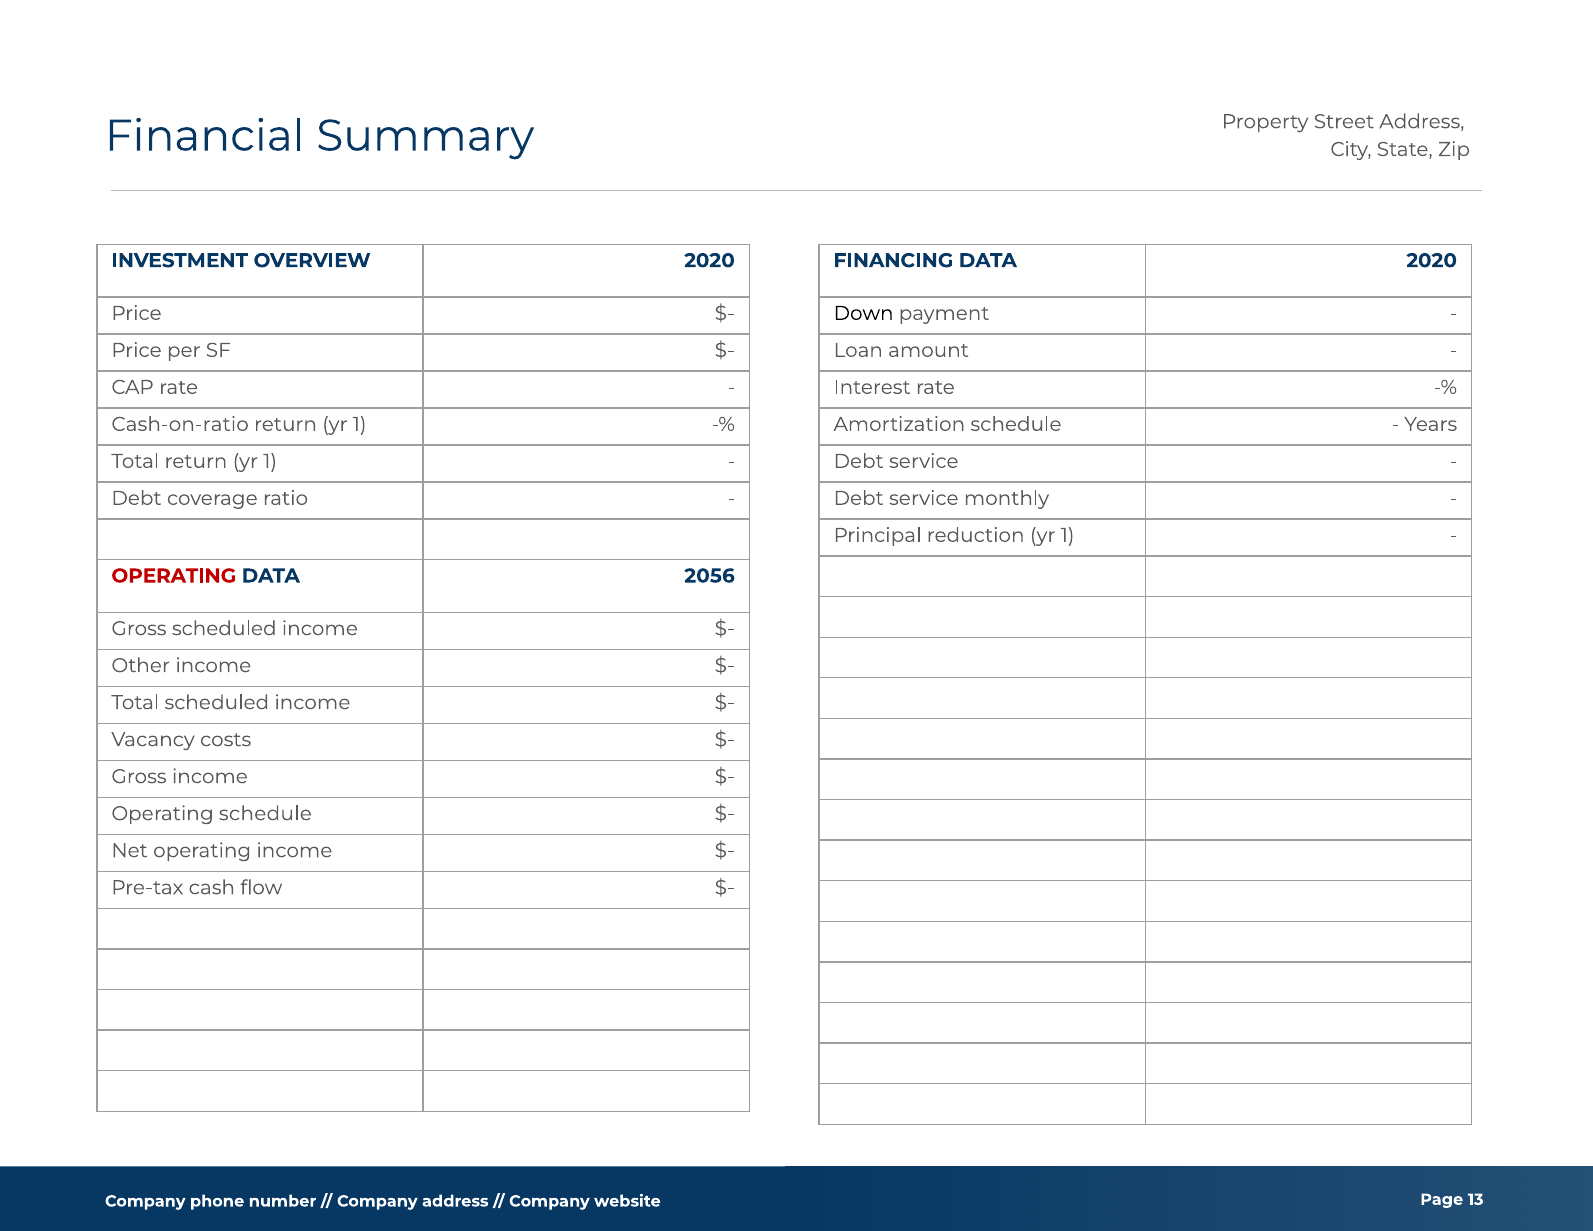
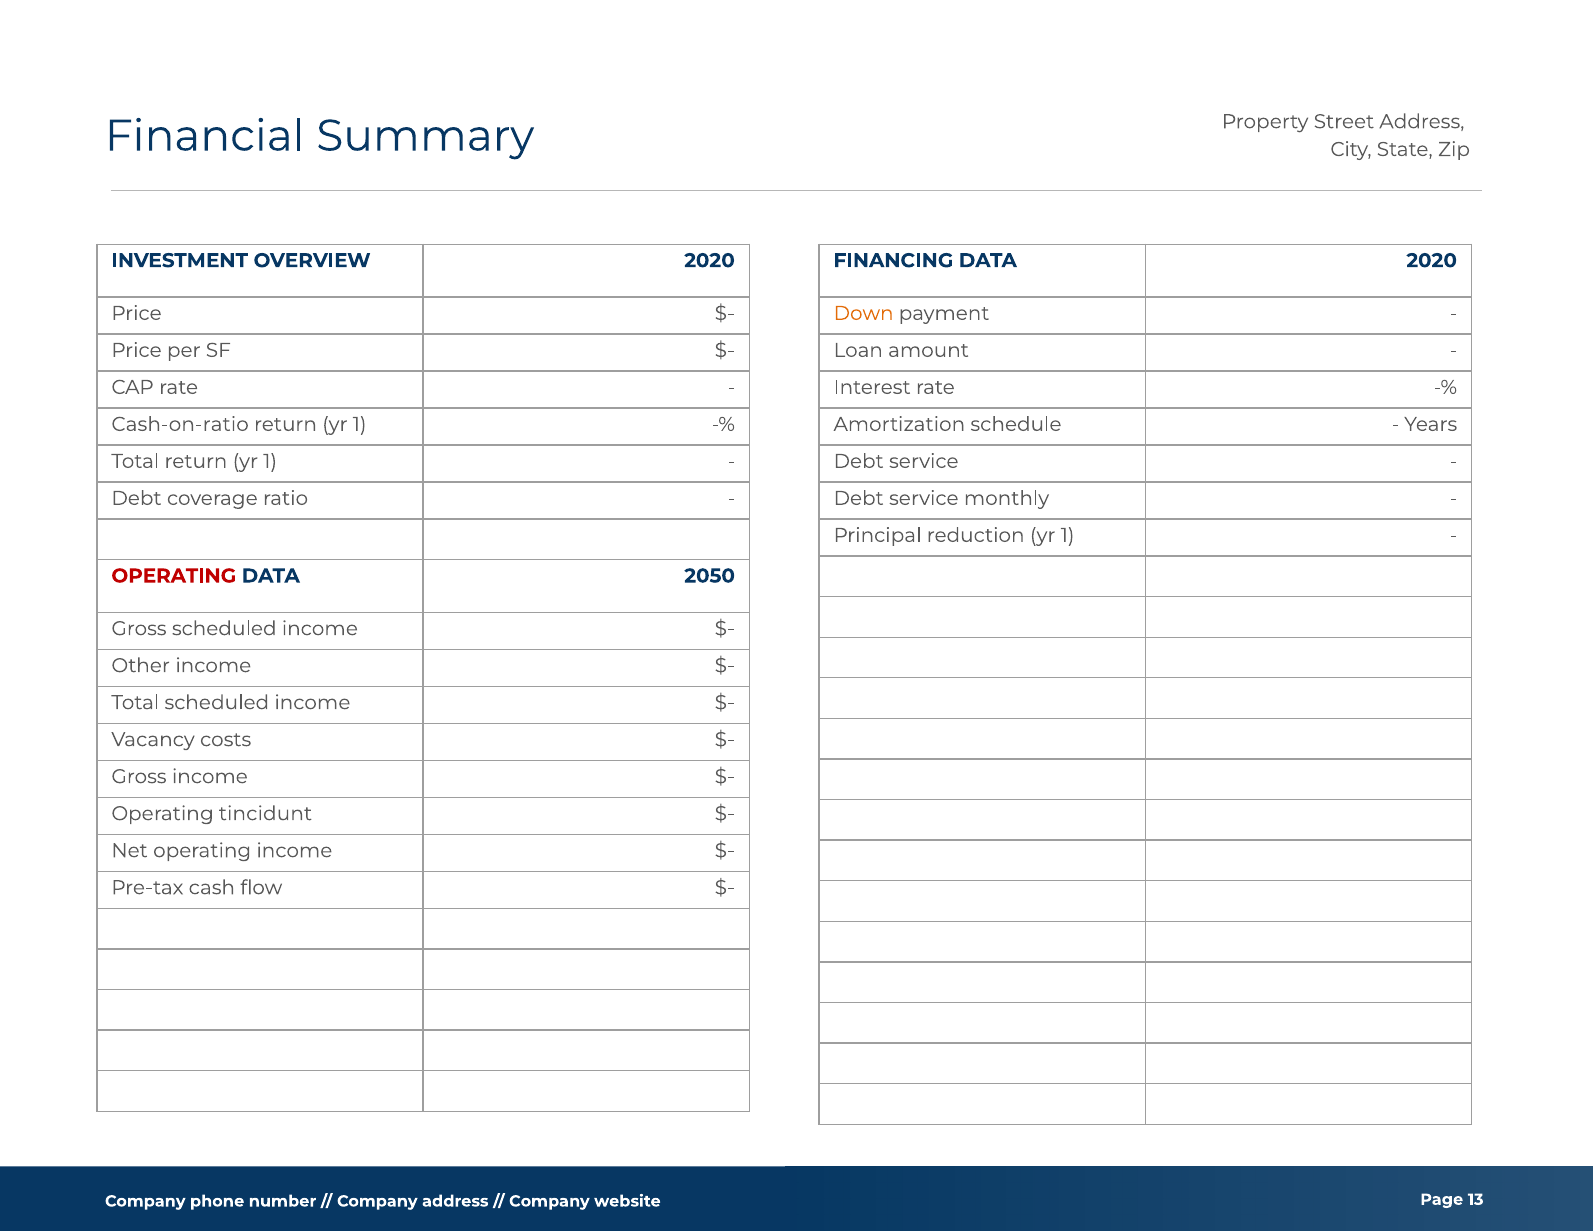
Down colour: black -> orange (864, 313)
2056: 2056 -> 2050 (710, 576)
Operating schedule: schedule -> tincidunt (265, 814)
